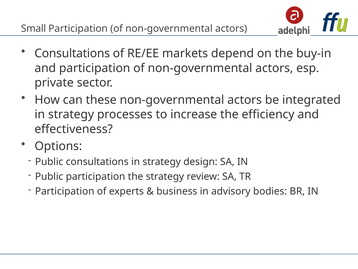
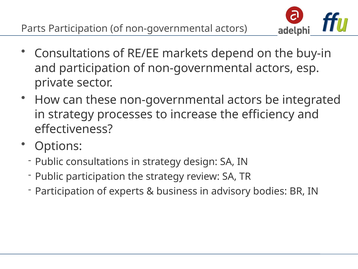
Small: Small -> Parts (33, 29)
